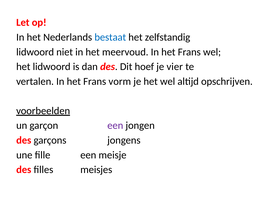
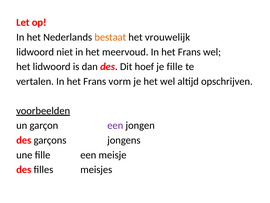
bestaat colour: blue -> orange (110, 37)
zelfstandig: zelfstandig -> vrouwelijk (167, 37)
je vier: vier -> fille (175, 66)
